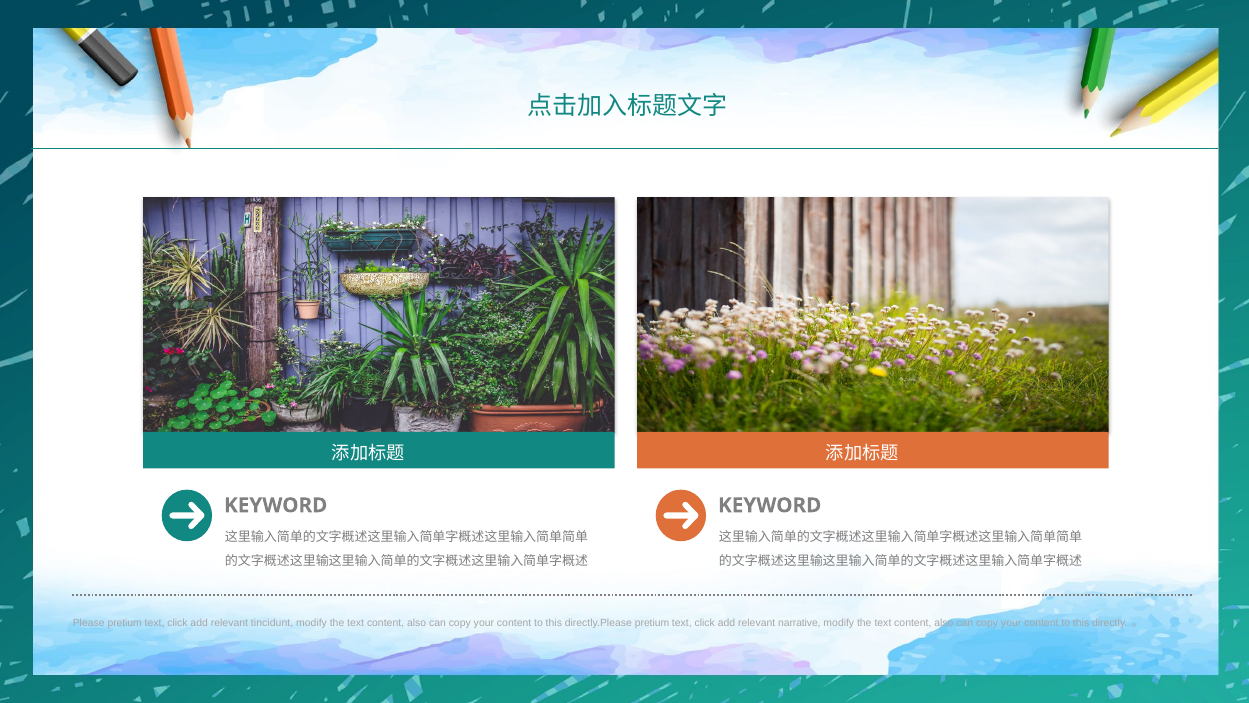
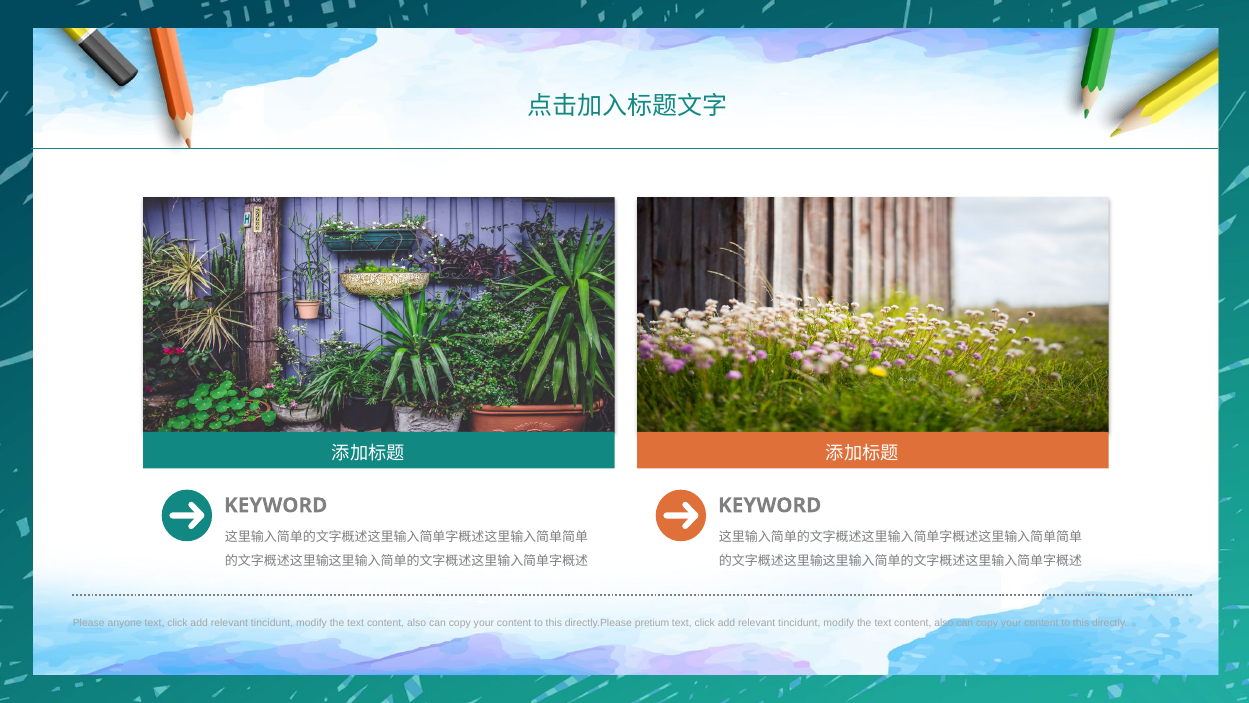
Please pretium: pretium -> anyone (125, 623)
narrative: narrative -> tincidunt (799, 623)
